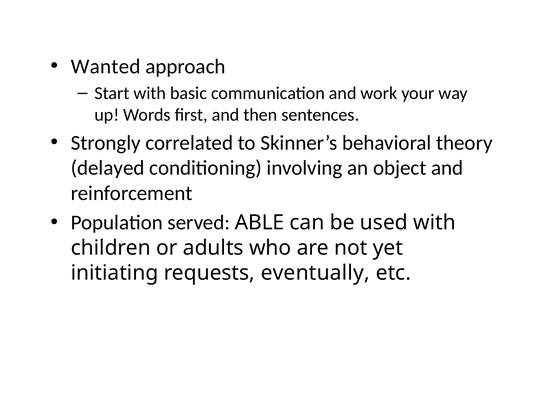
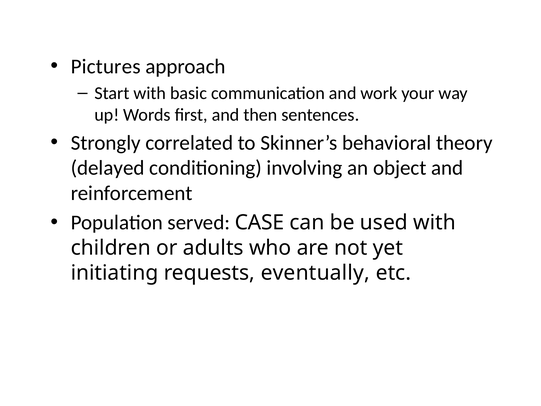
Wanted: Wanted -> Pictures (106, 66)
ABLE: ABLE -> CASE (260, 222)
